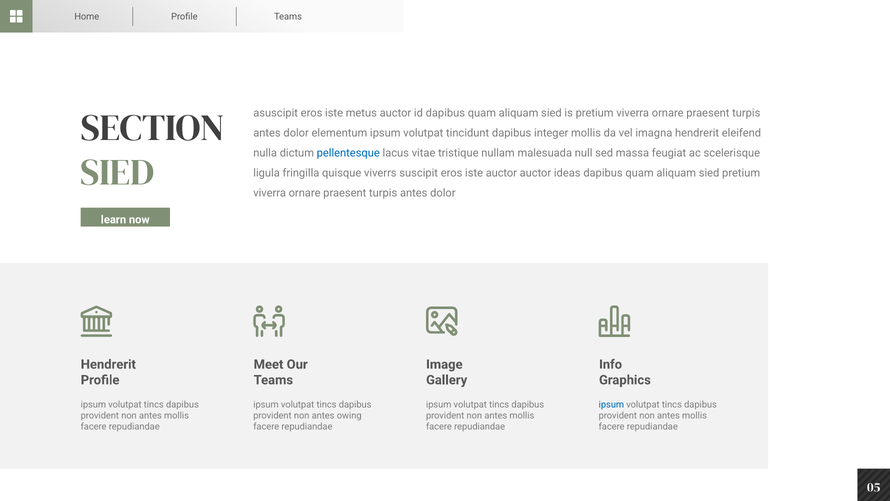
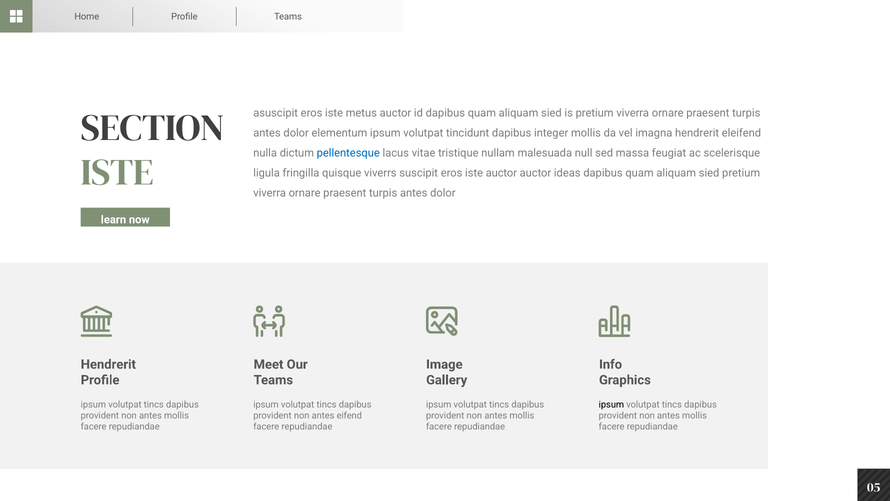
SIED: SIED -> ISTE (117, 172)
ipsum colour: blue -> black (611, 404)
owing: owing -> eifend (349, 415)
